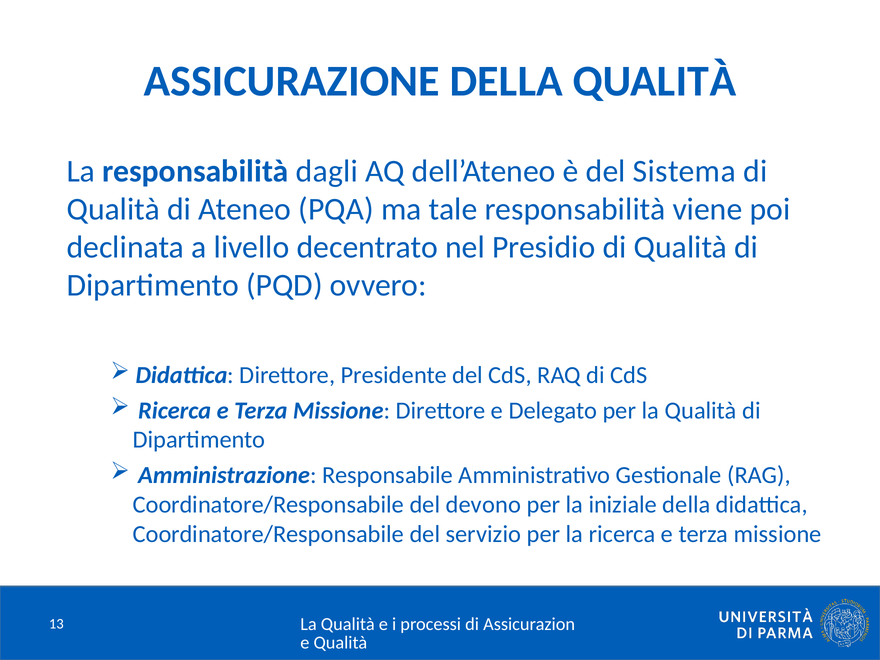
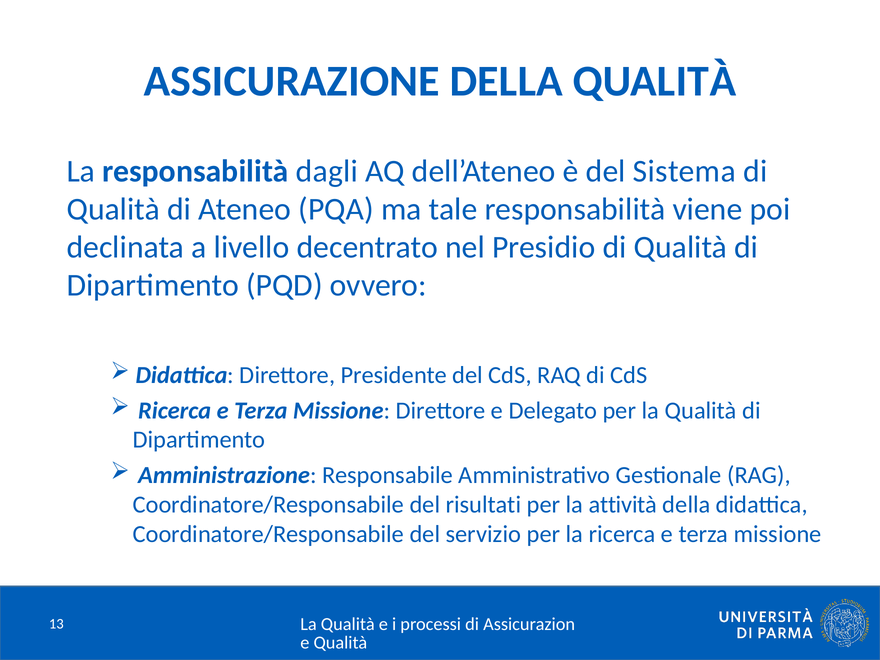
devono: devono -> risultati (483, 505)
iniziale: iniziale -> attività (623, 505)
